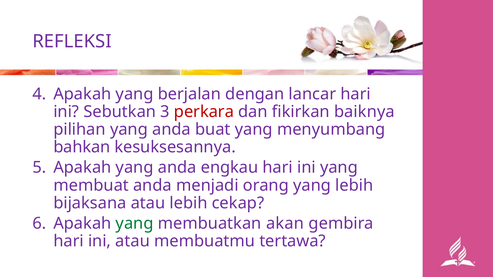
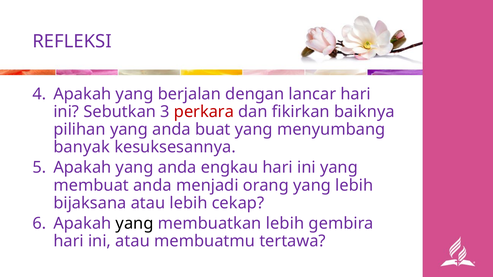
bahkan: bahkan -> banyak (82, 147)
yang colour: green -> black (135, 224)
membuatkan akan: akan -> lebih (285, 224)
